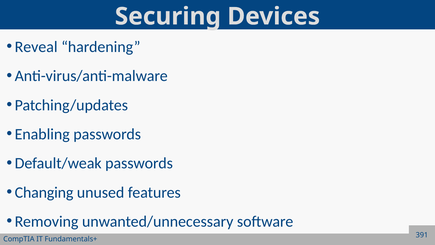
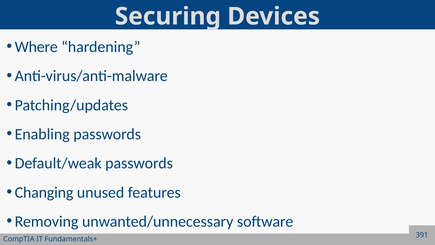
Reveal: Reveal -> Where (36, 47)
